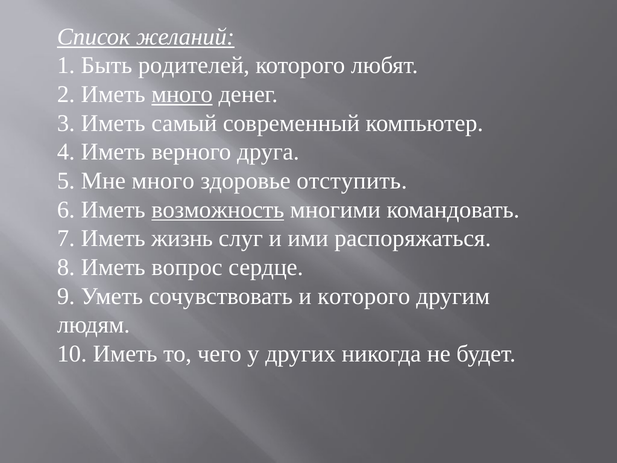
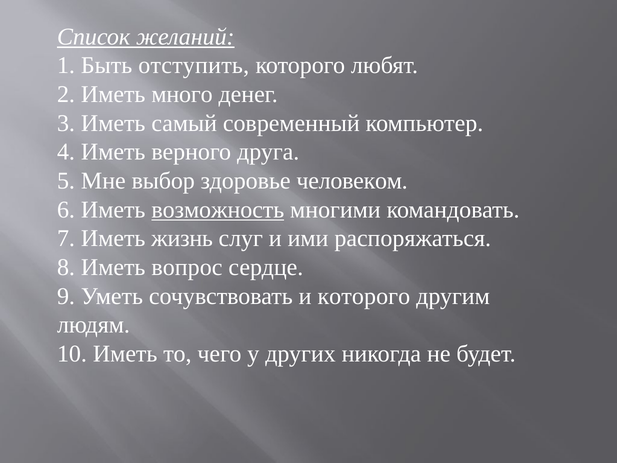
родителей: родителей -> отступить (194, 65)
много underline: present -> none (182, 94)
Мне много: много -> выбор (163, 181)
отступить: отступить -> человеком (352, 181)
